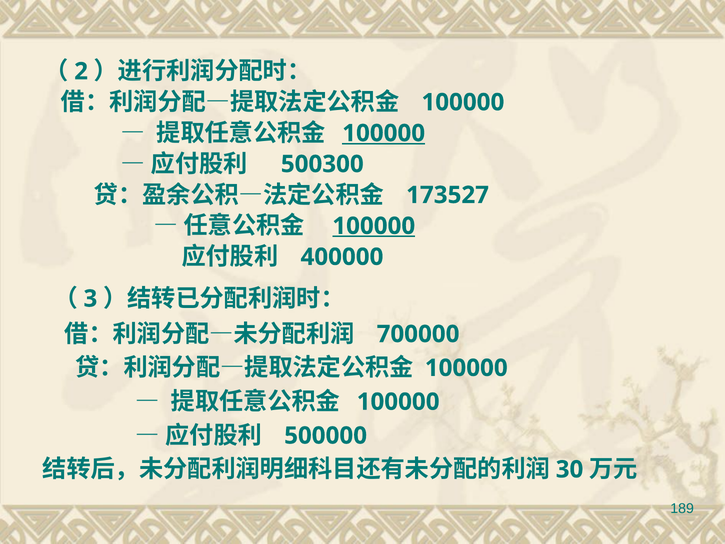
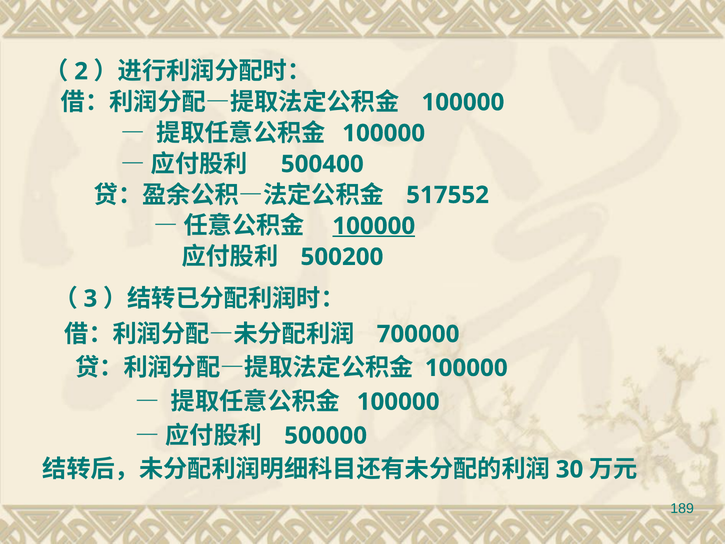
100000 underline: present -> none (384, 133)
500300: 500300 -> 500400 (322, 164)
173527: 173527 -> 517552 (448, 195)
400000: 400000 -> 500200 (342, 257)
